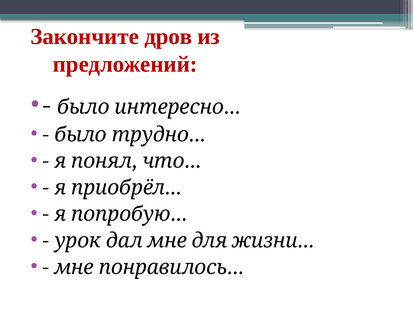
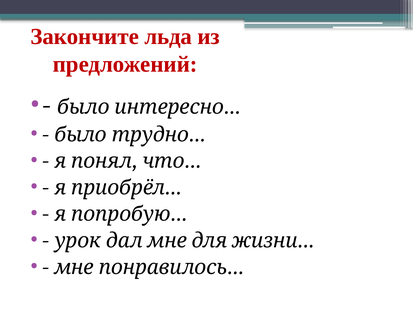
дров: дров -> льда (168, 37)
